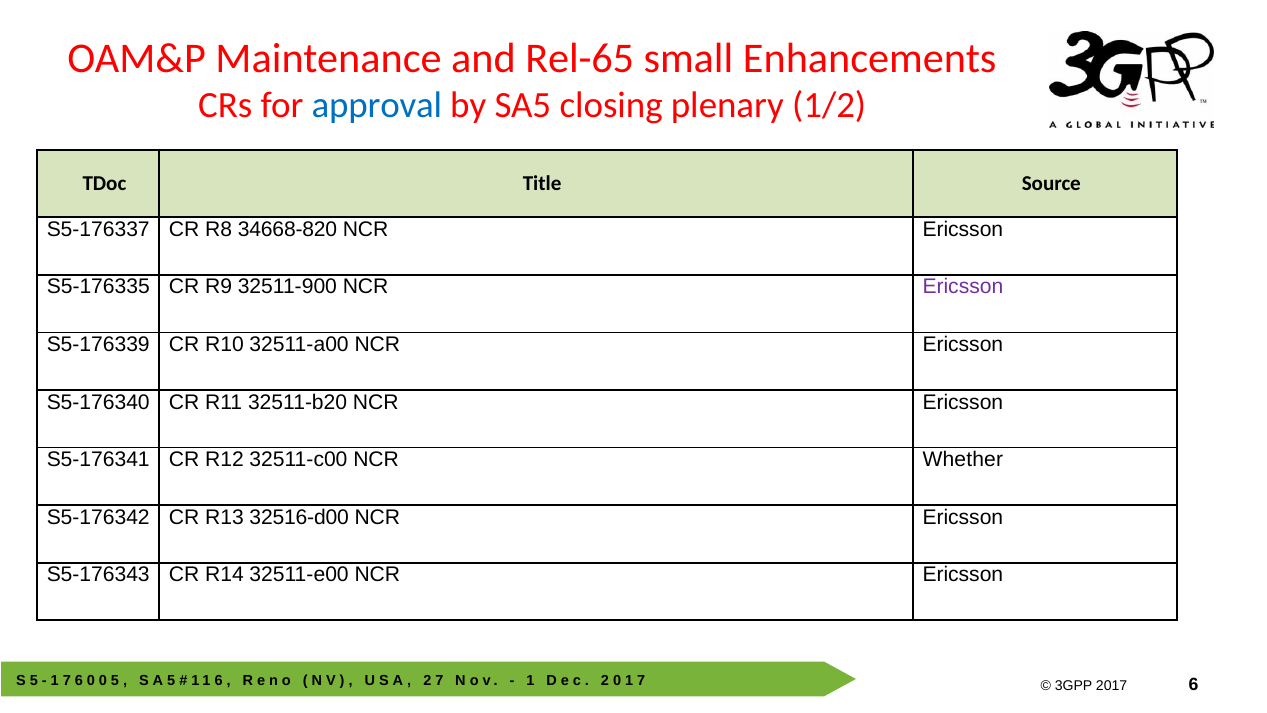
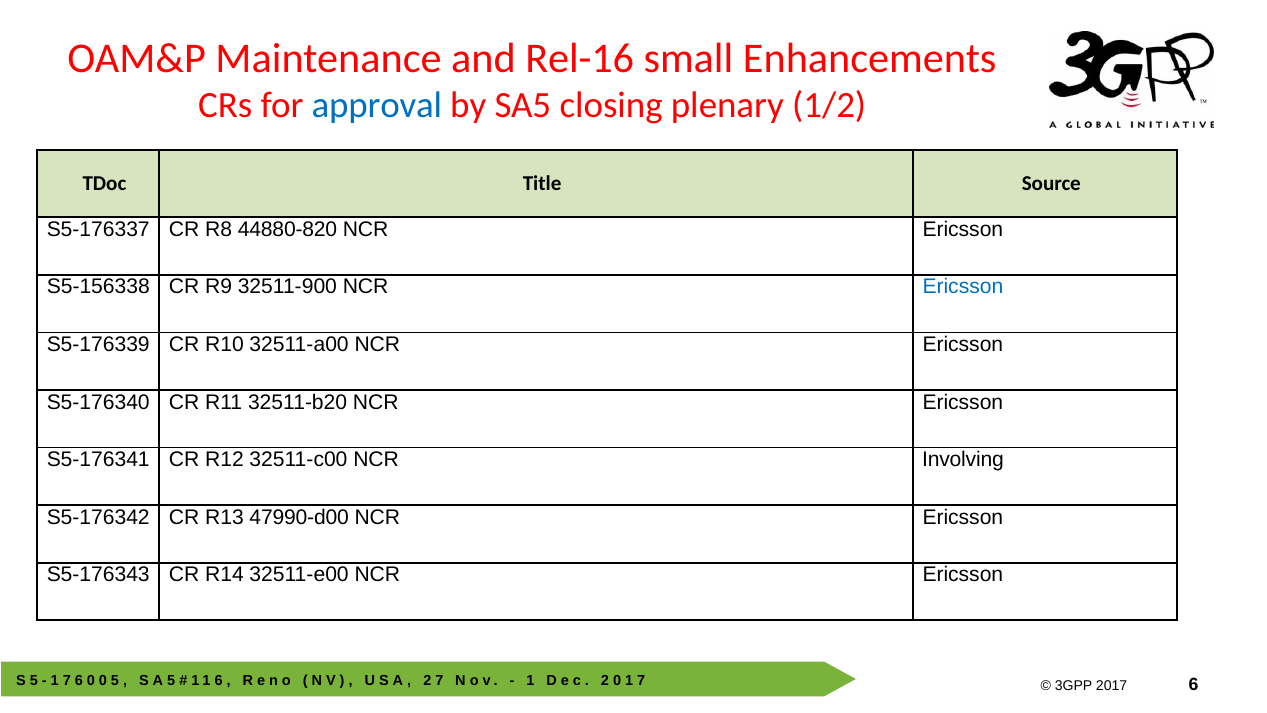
Rel-65: Rel-65 -> Rel-16 (580, 58)
34668-820: 34668-820 -> 44880-820 (288, 229)
S5-176335: S5-176335 -> S5-156338 (98, 287)
Ericsson colour: purple -> blue (963, 287)
Whether: Whether -> Involving (963, 459)
32516-d00: 32516-d00 -> 47990-d00 (299, 517)
